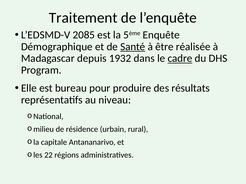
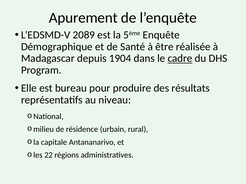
Traitement: Traitement -> Apurement (83, 18)
2085: 2085 -> 2089 (84, 35)
Santé underline: present -> none (133, 47)
1932: 1932 -> 1904 (120, 59)
